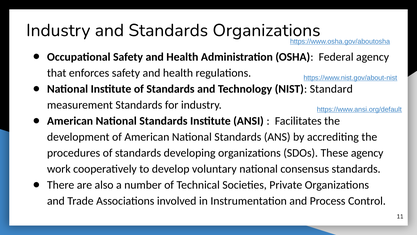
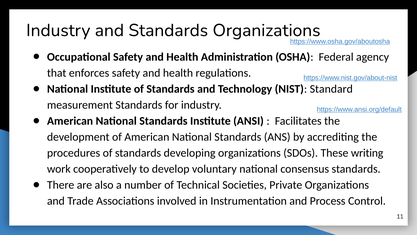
These agency: agency -> writing (367, 153)
